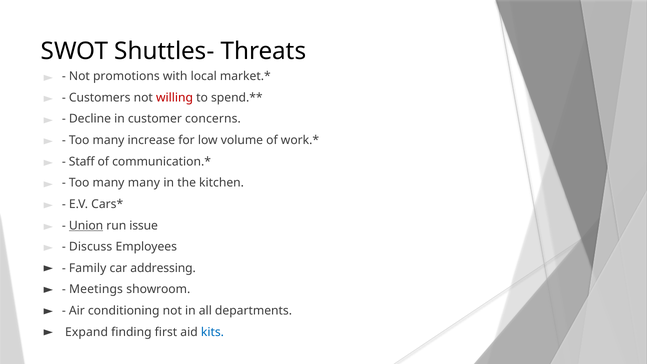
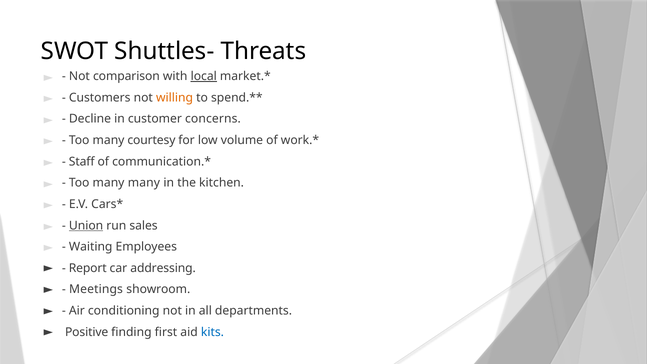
promotions: promotions -> comparison (126, 76)
local underline: none -> present (204, 76)
willing colour: red -> orange (175, 98)
increase: increase -> courtesy (151, 140)
issue: issue -> sales (144, 225)
Discuss: Discuss -> Waiting (91, 247)
Family: Family -> Report (88, 268)
Expand: Expand -> Positive (87, 332)
